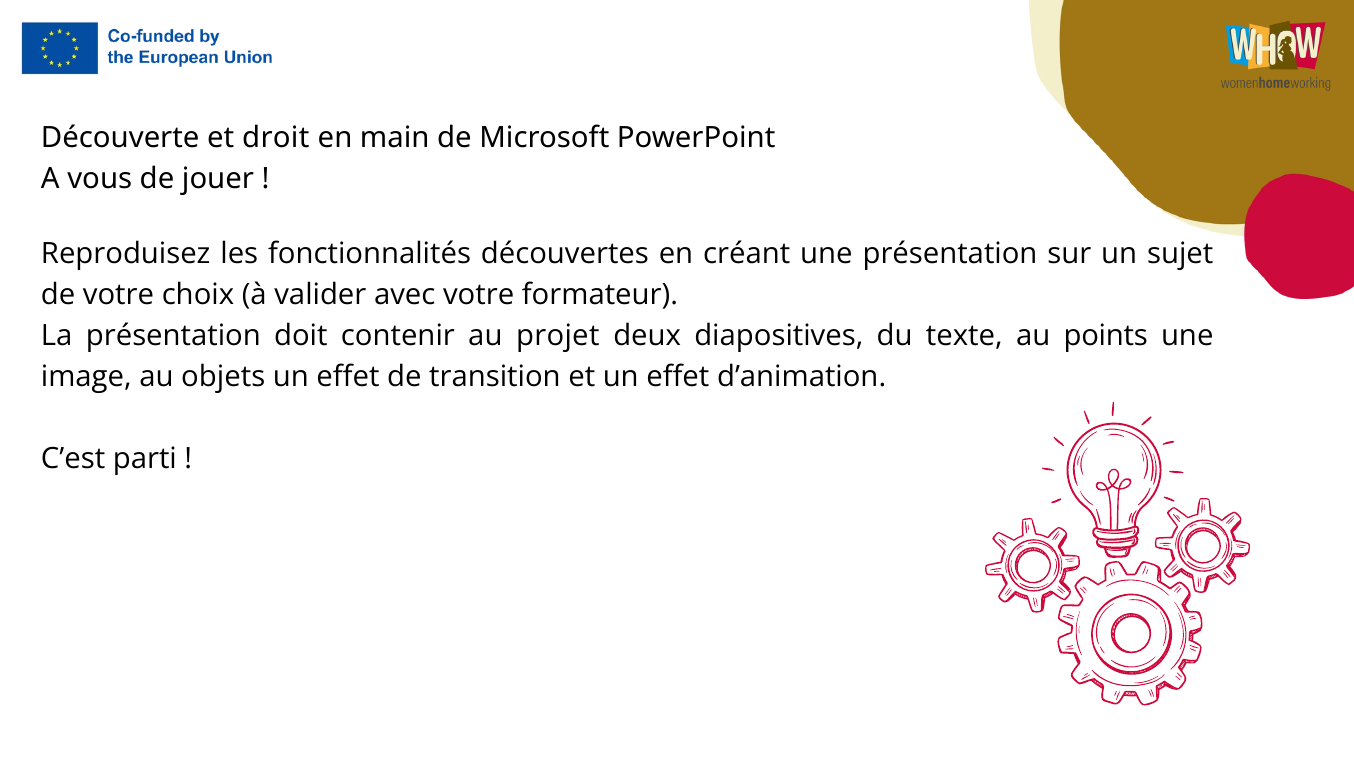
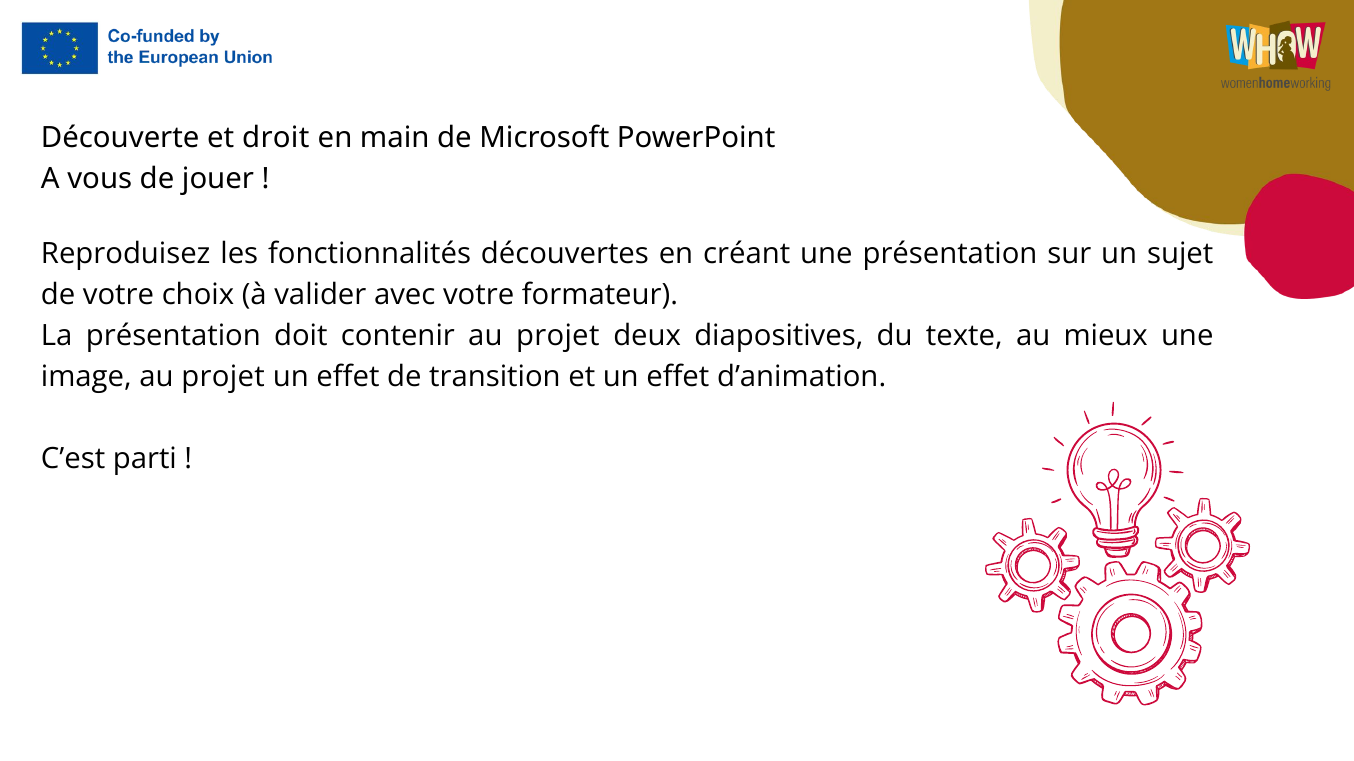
points: points -> mieux (1106, 336)
image au objets: objets -> projet (223, 377)
